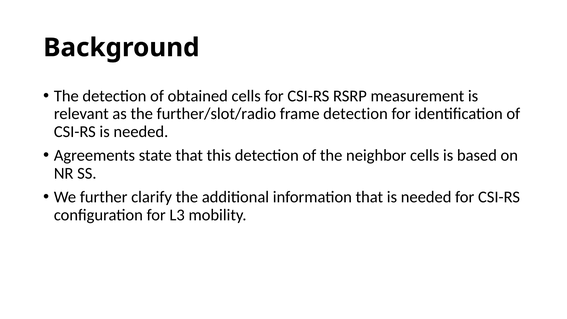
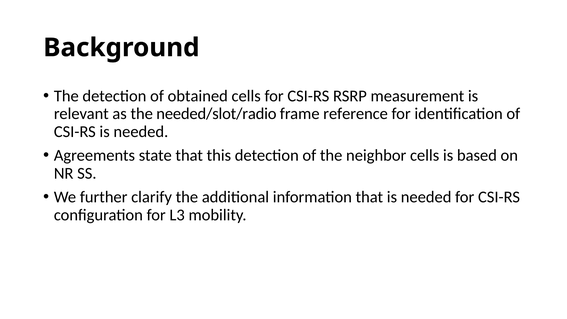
further/slot/radio: further/slot/radio -> needed/slot/radio (216, 114)
frame detection: detection -> reference (356, 114)
